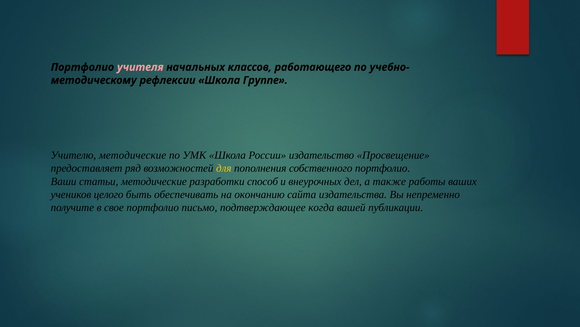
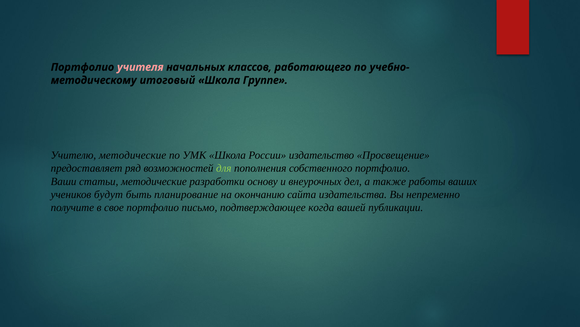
рефлексии: рефлексии -> итоговый (167, 80)
для colour: yellow -> light green (224, 168)
способ: способ -> основу (263, 181)
целого: целого -> будут (108, 194)
обеспечивать: обеспечивать -> планирование (186, 194)
